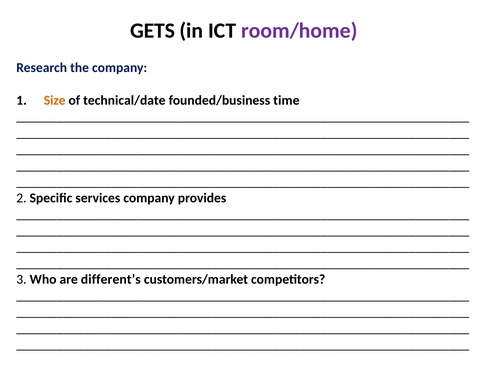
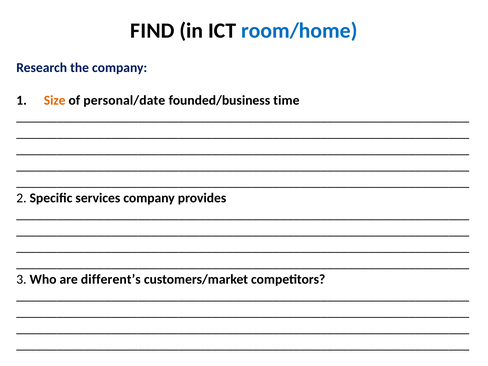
GETS: GETS -> FIND (152, 31)
room/home colour: purple -> blue (299, 31)
technical/date: technical/date -> personal/date (124, 100)
